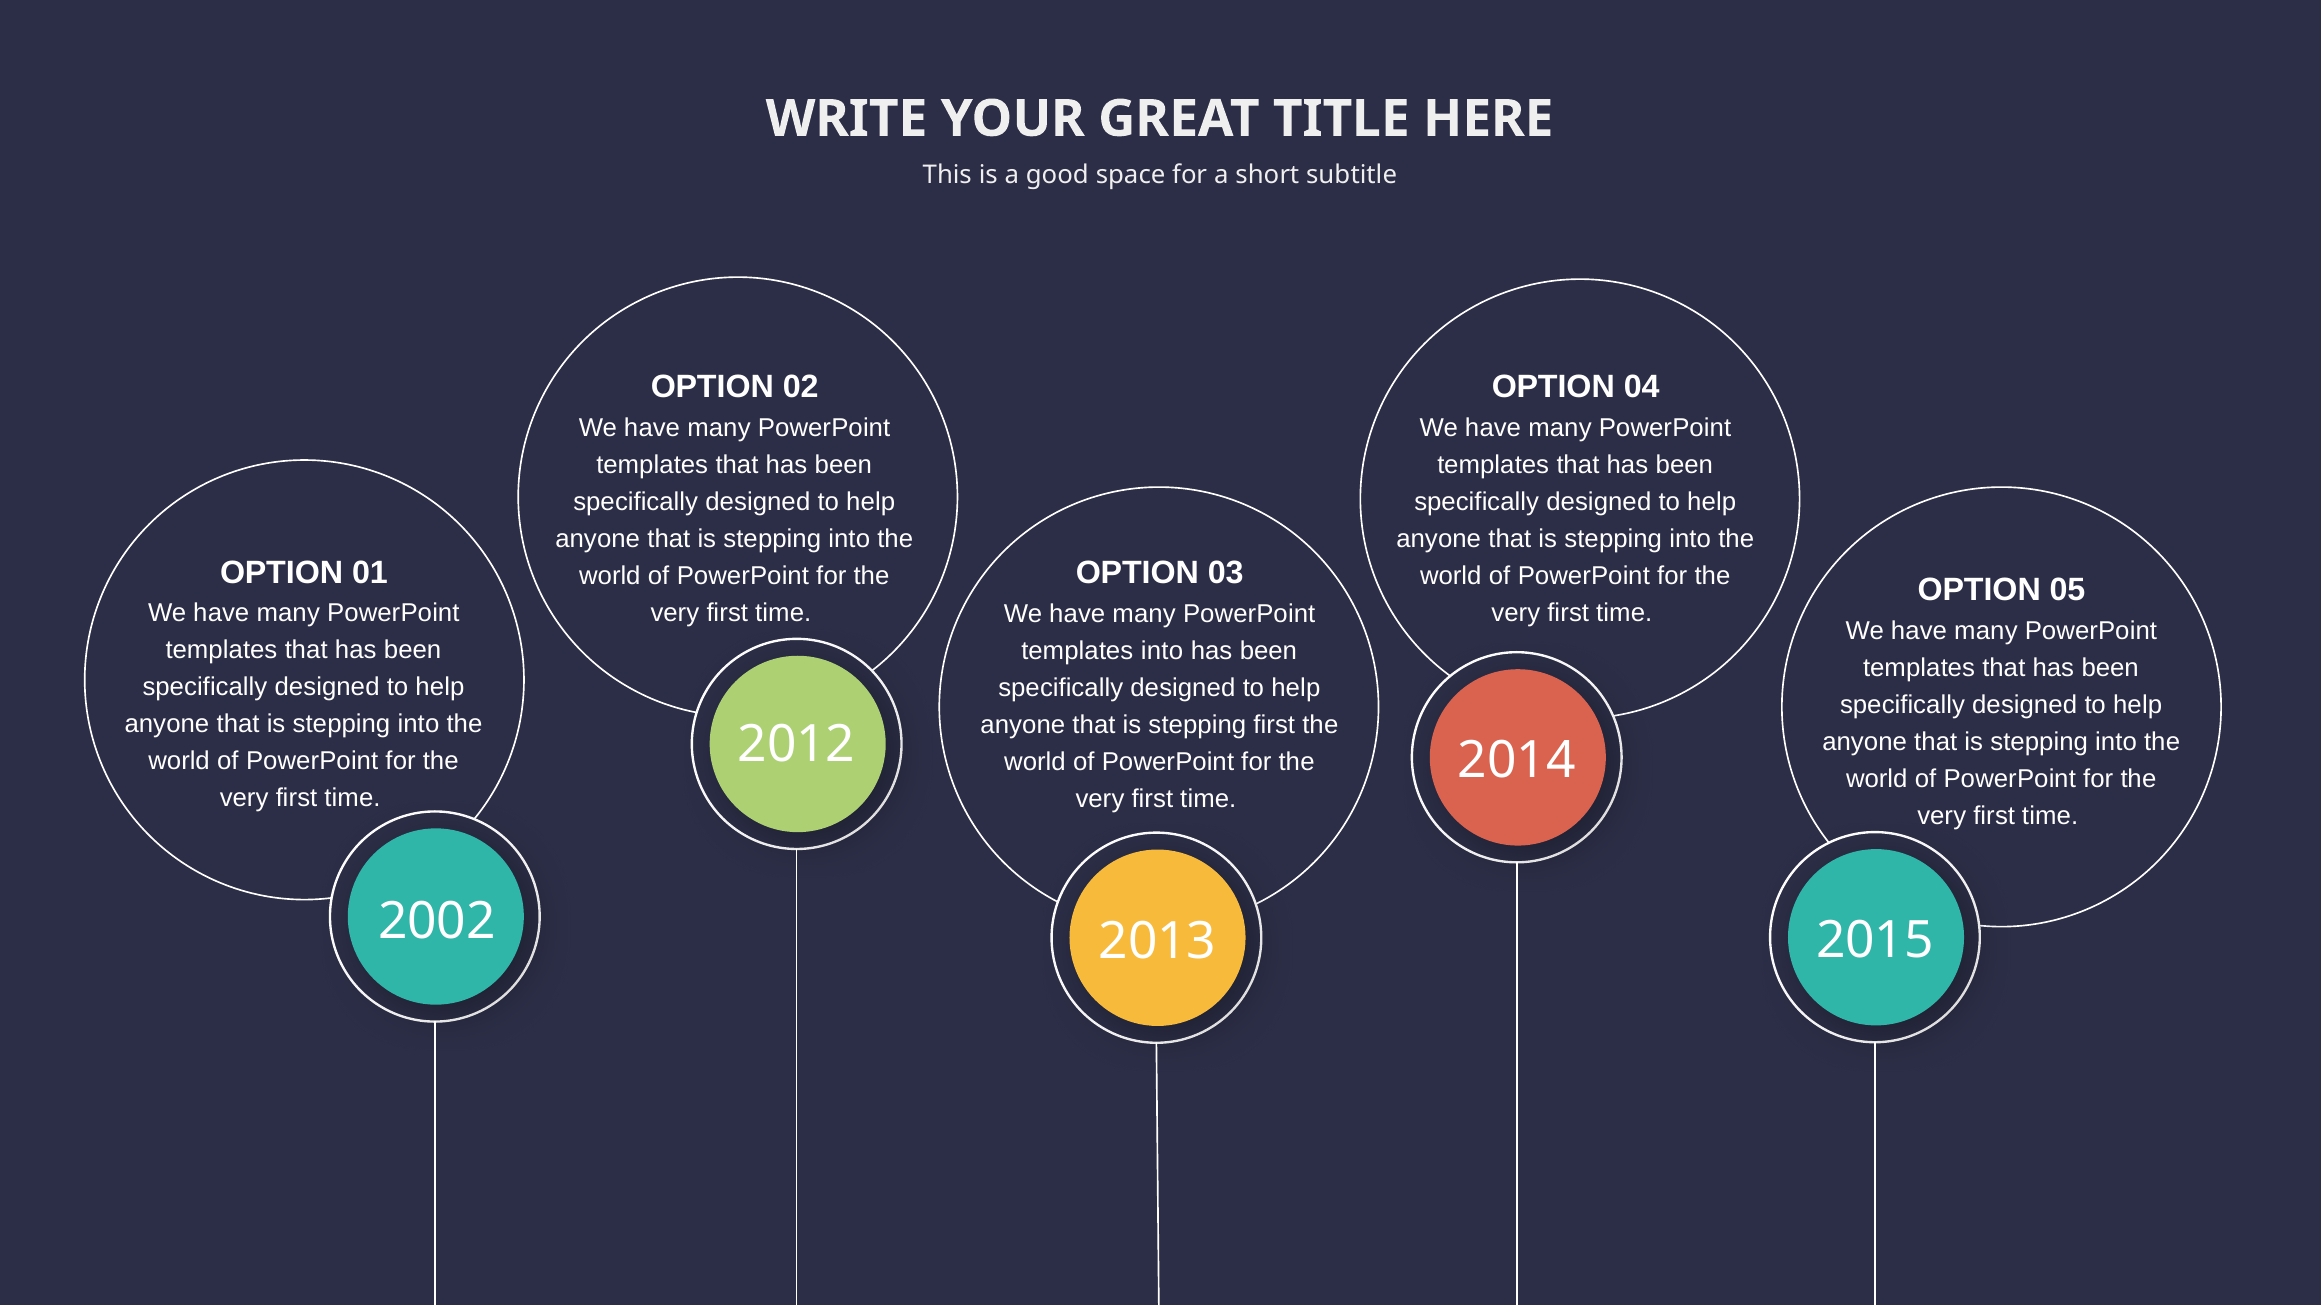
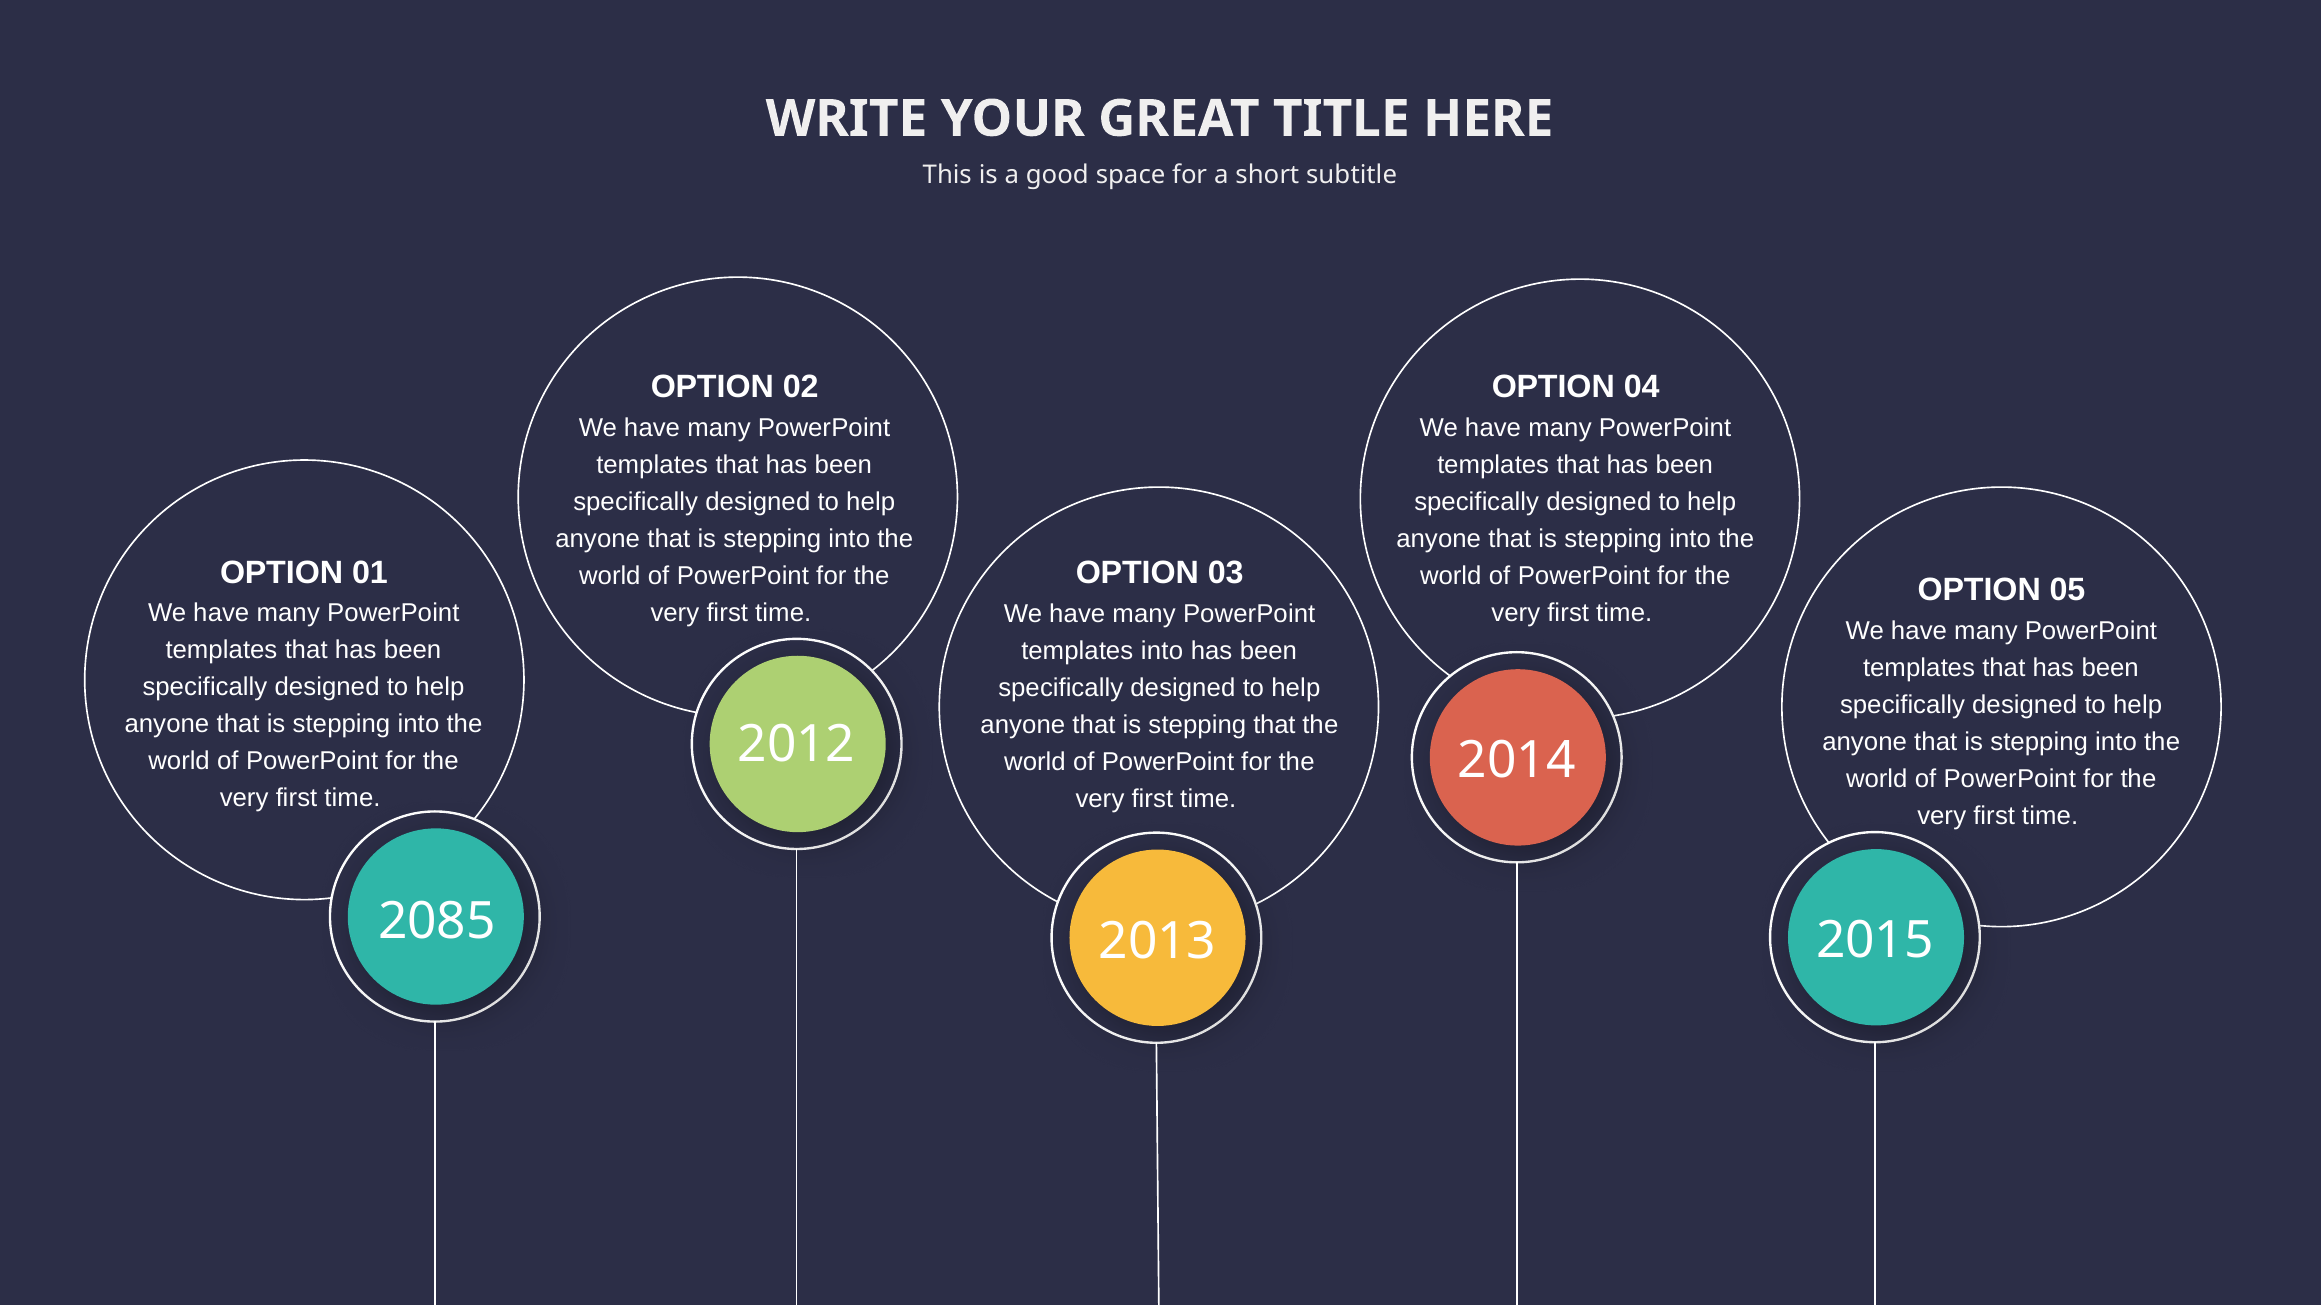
stepping first: first -> that (1274, 725)
2002: 2002 -> 2085 (437, 921)
